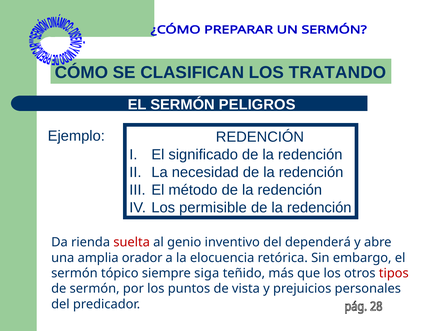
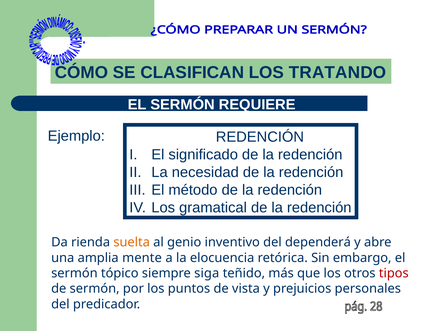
PELIGROS: PELIGROS -> REQUIERE (257, 104)
permisible: permisible -> gramatical (213, 207)
suelta colour: red -> orange (132, 242)
orador: orador -> mente (142, 258)
